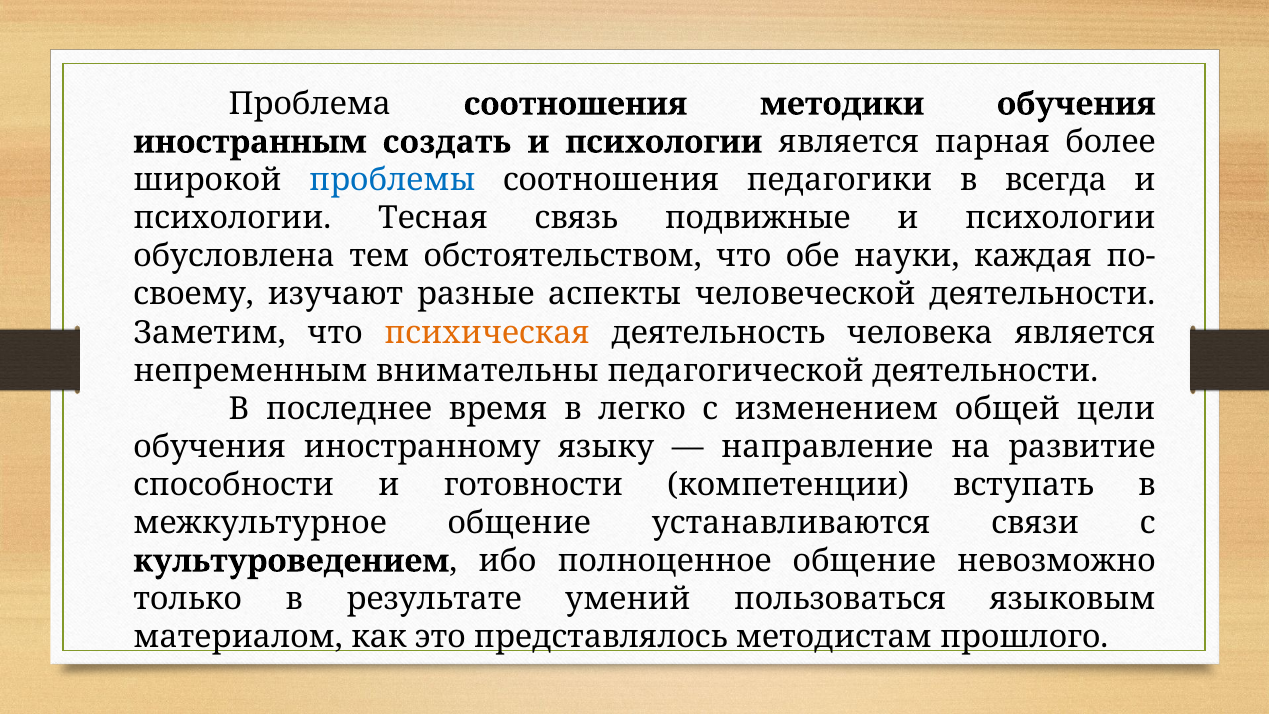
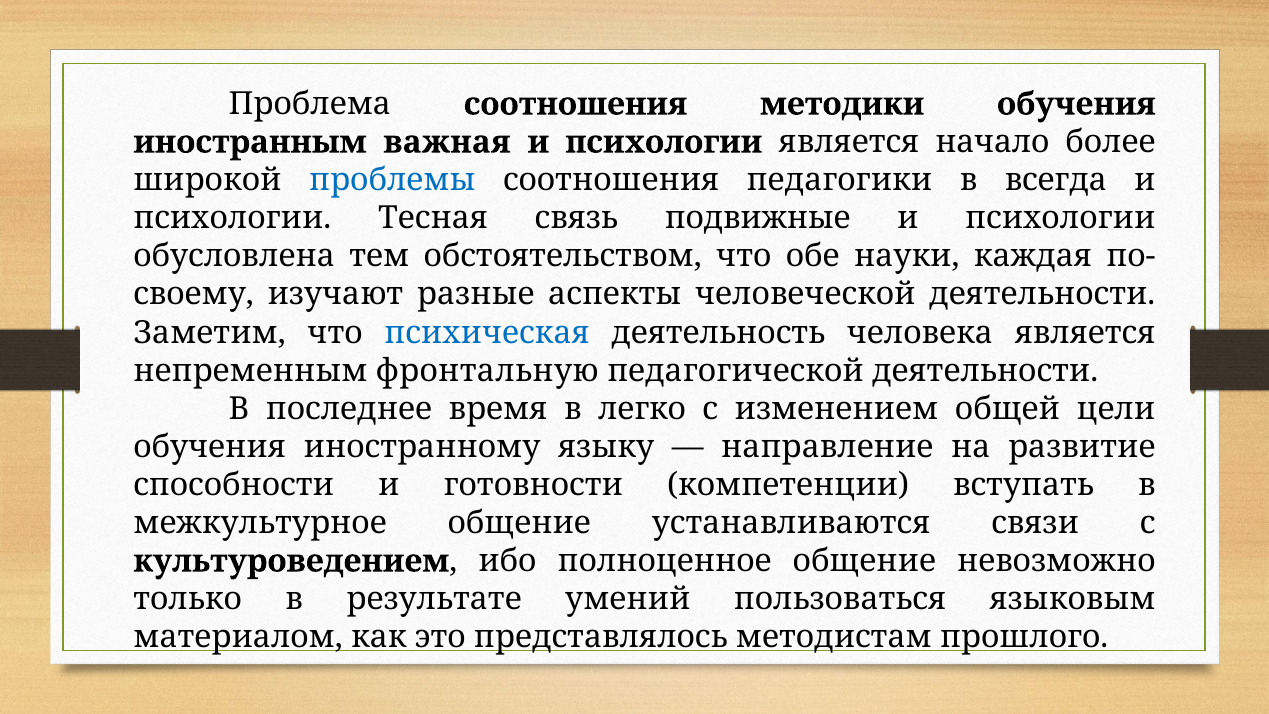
создать: создать -> важная (447, 142)
парная: парная -> начало (992, 142)
психическая colour: orange -> blue (487, 332)
внимательны: внимательны -> фронтальную (487, 371)
